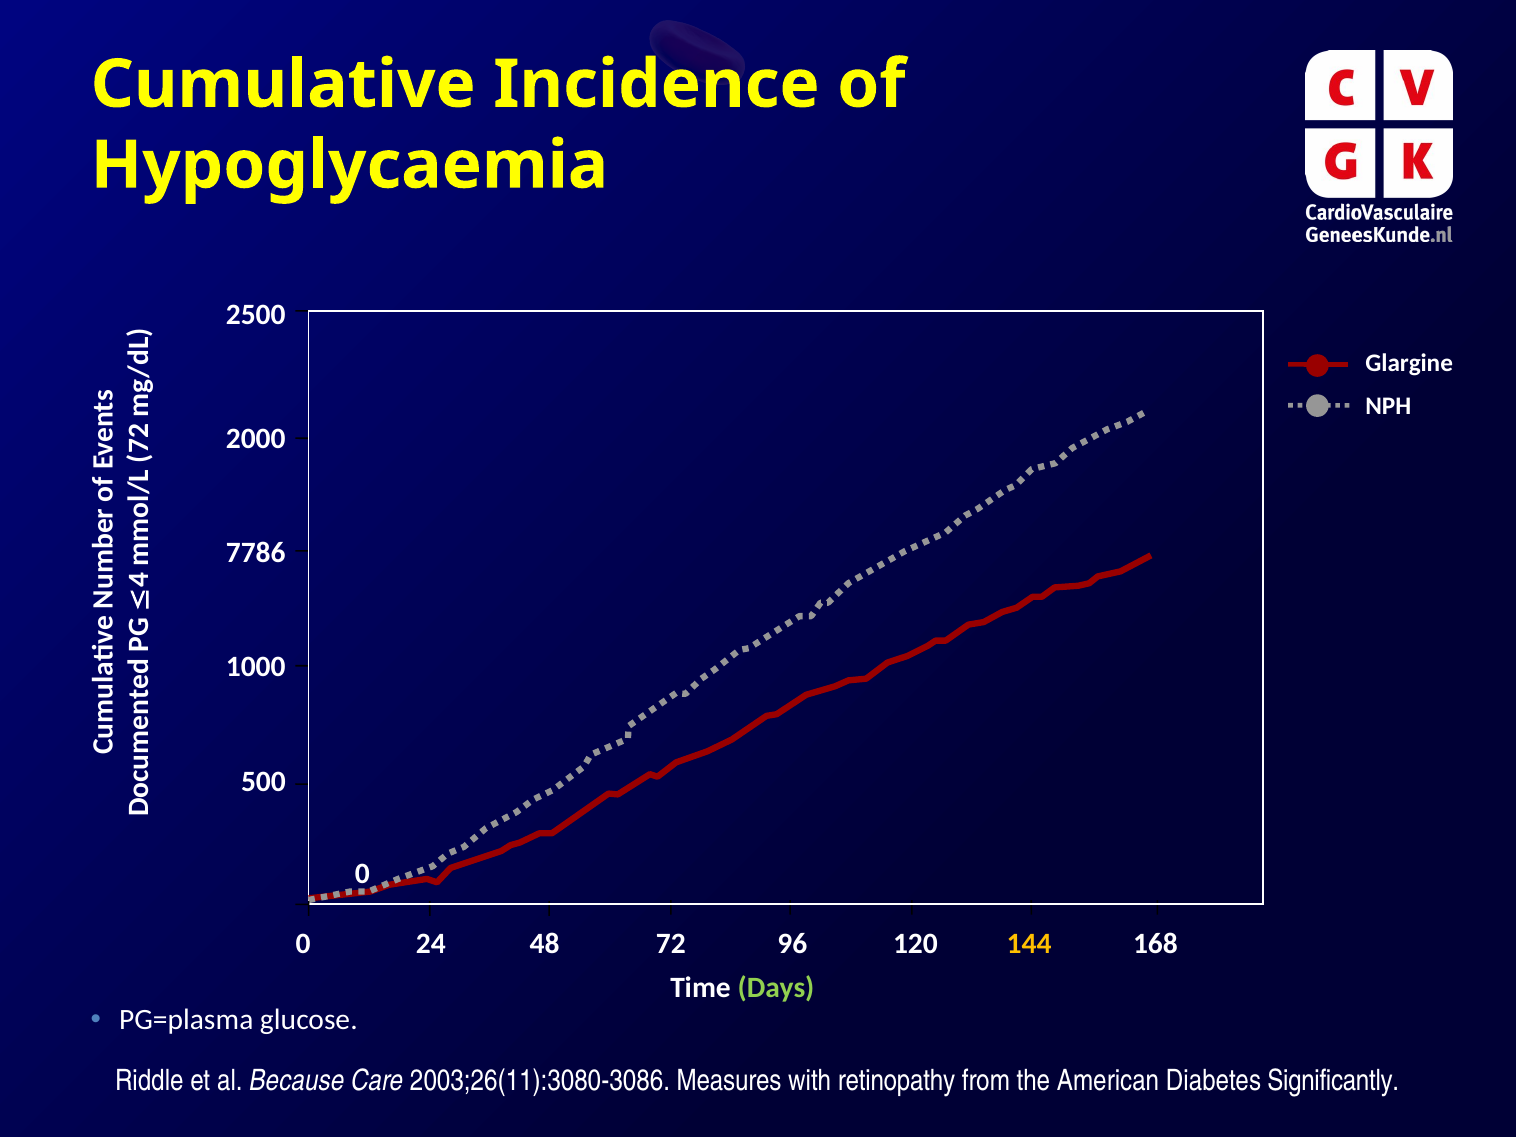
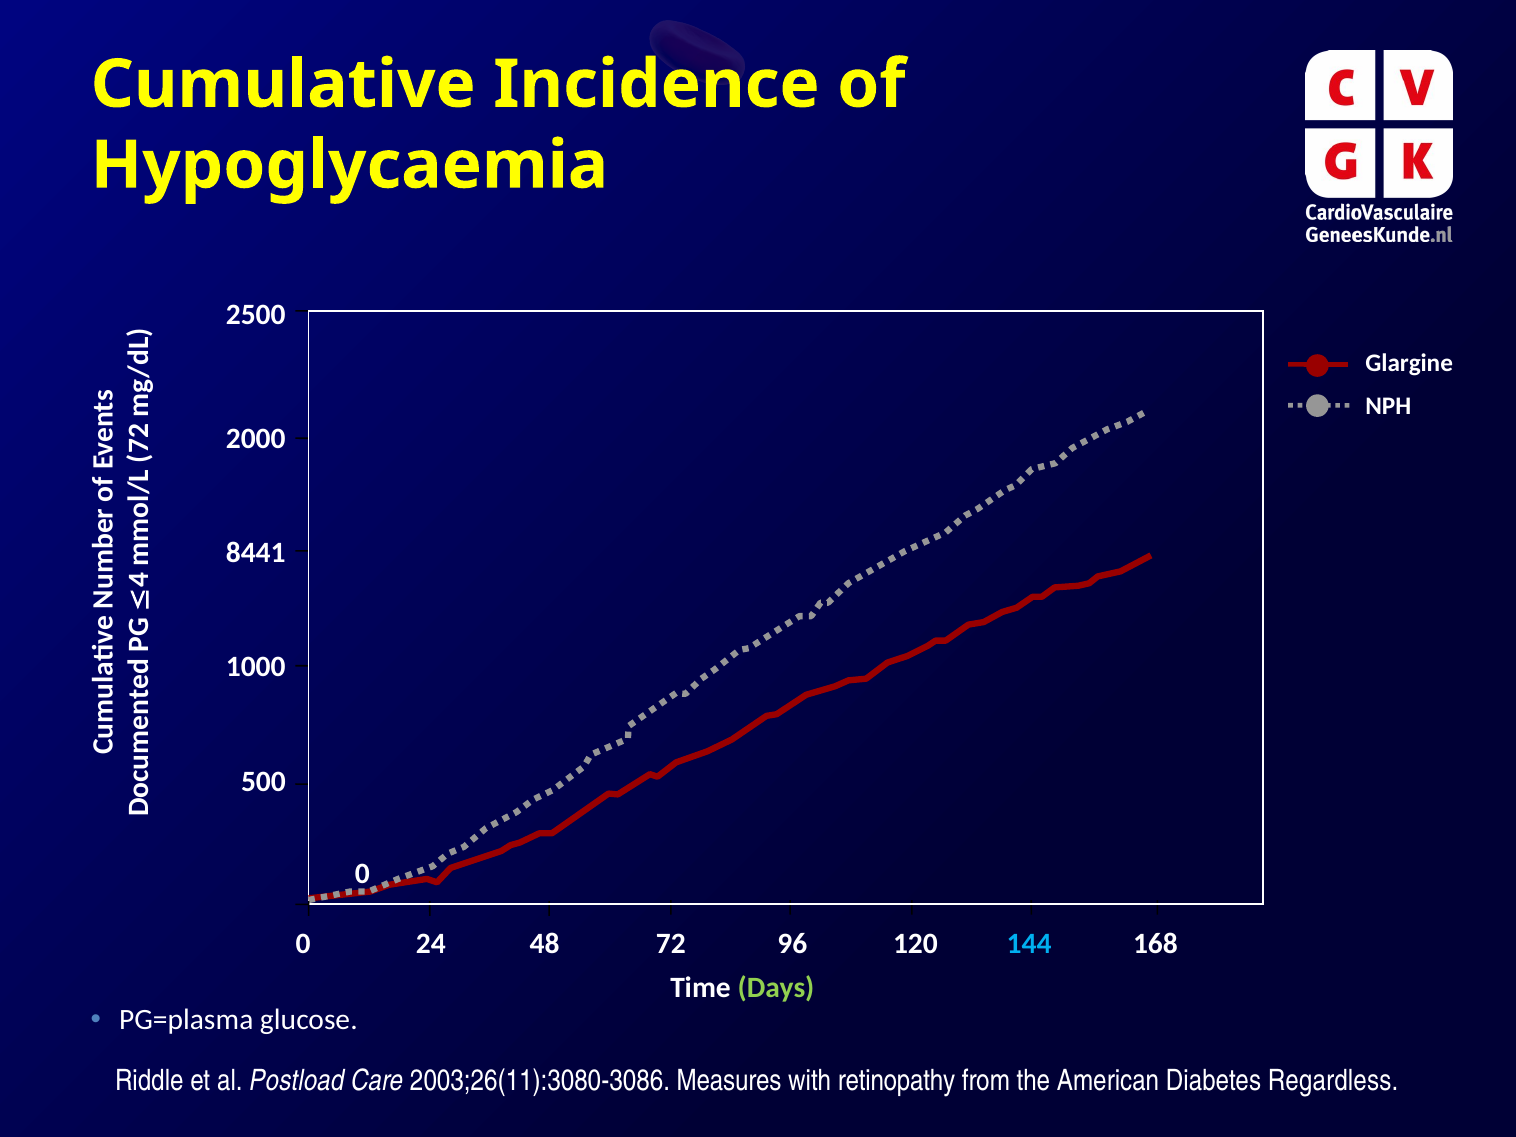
7786: 7786 -> 8441 (256, 553)
144 colour: yellow -> light blue (1029, 944)
Because: Because -> Postload (297, 1081)
Significantly: Significantly -> Regardless (1333, 1081)
